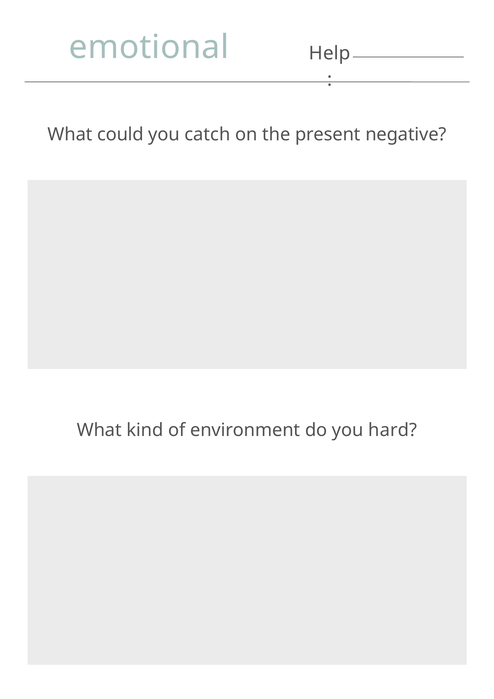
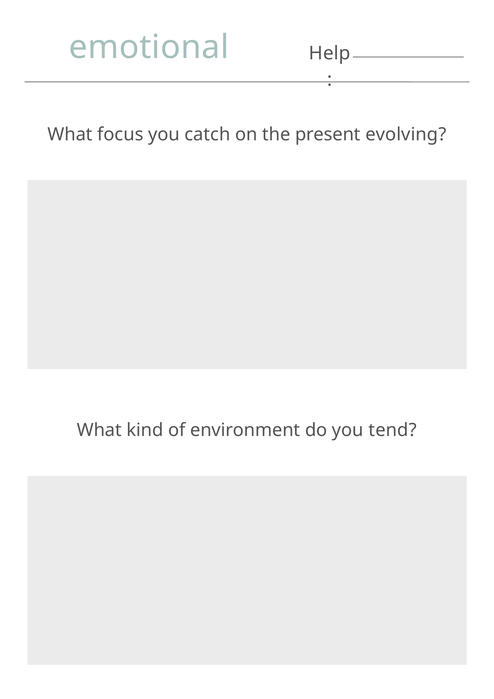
could: could -> focus (120, 134)
negative: negative -> evolving (406, 134)
hard: hard -> tend (393, 430)
